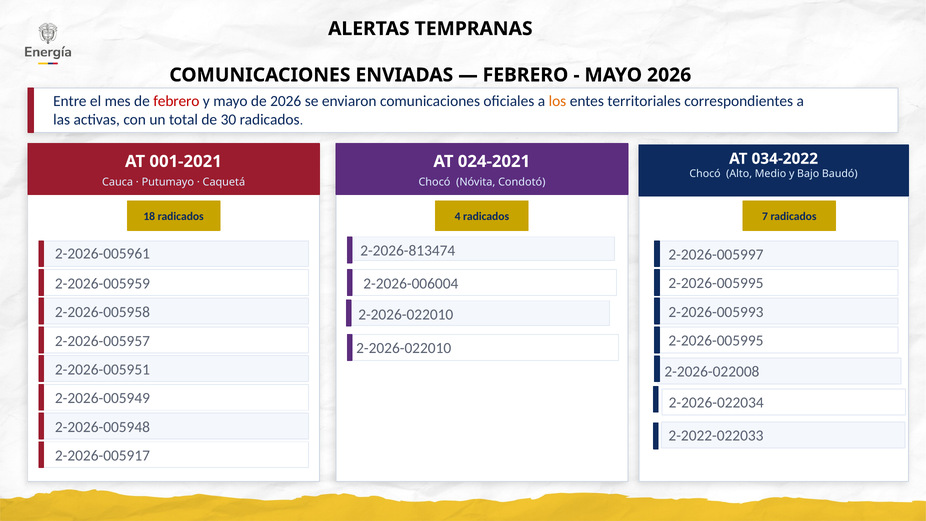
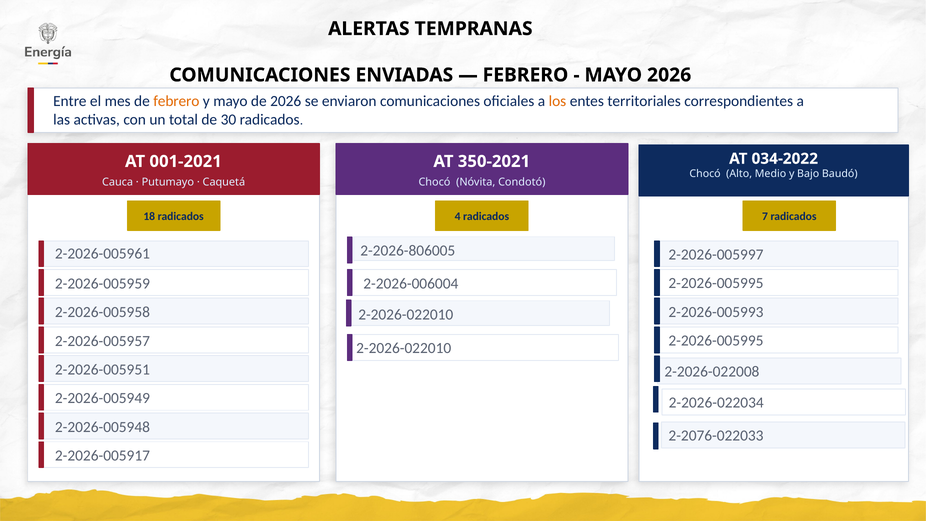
febrero colour: red -> orange (176, 101)
024-2021: 024-2021 -> 350-2021 (494, 161)
2-2026-813474: 2-2026-813474 -> 2-2026-806005 (408, 250)
2-2022-022033: 2-2022-022033 -> 2-2076-022033 (716, 436)
